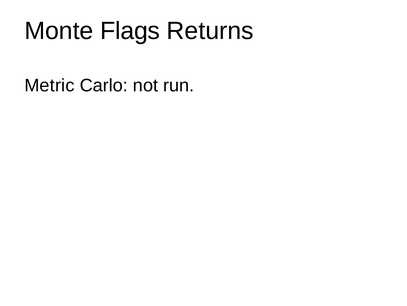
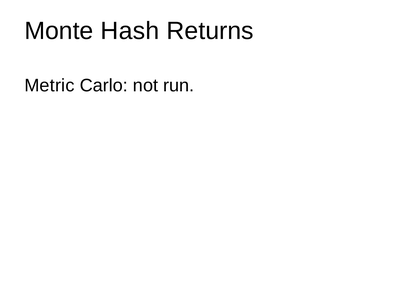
Flags: Flags -> Hash (130, 31)
